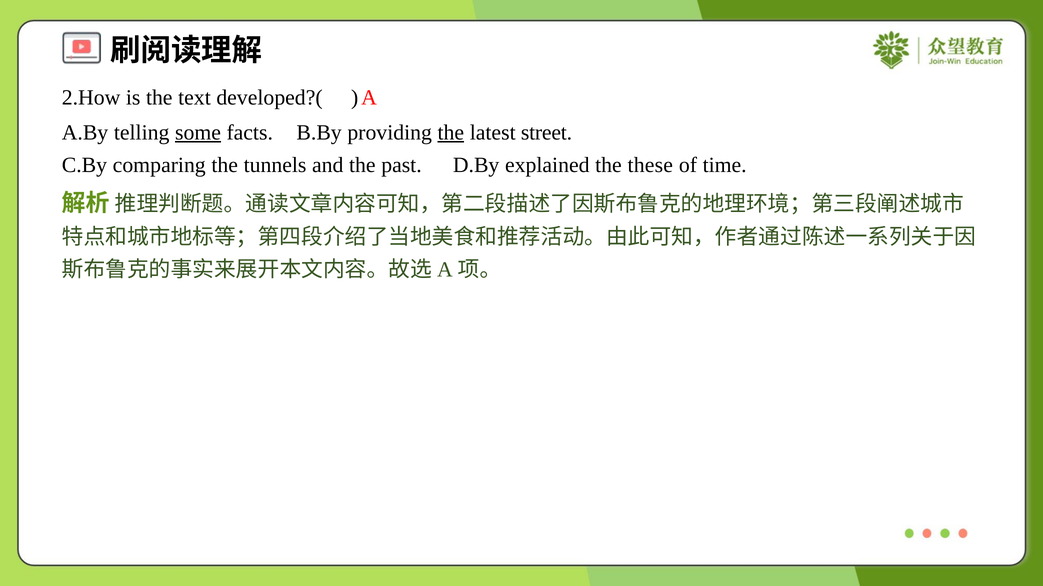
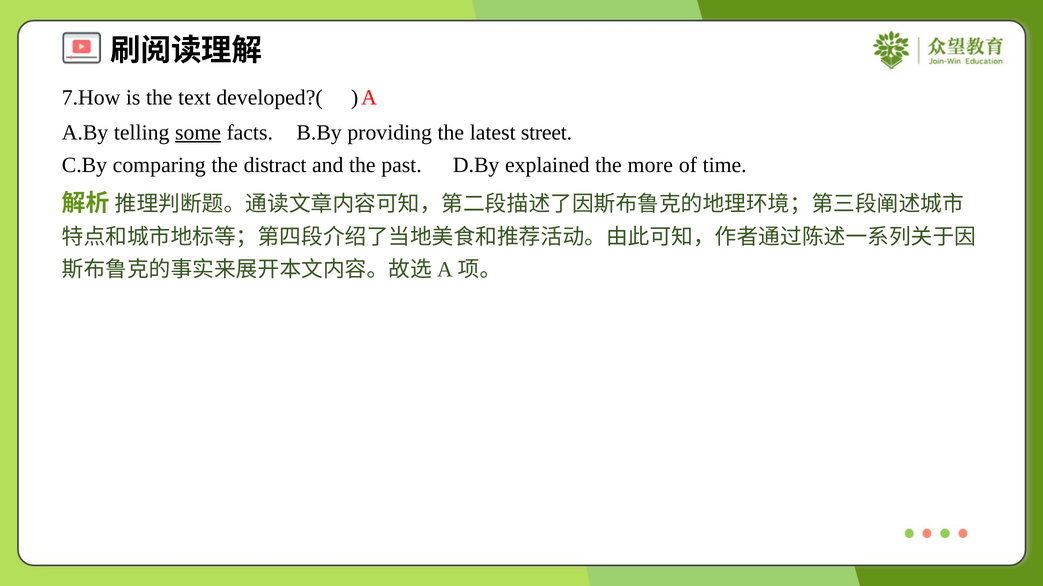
2.How: 2.How -> 7.How (91, 98)
the underline: present -> none (451, 133)
tunnels: tunnels -> distract (275, 165)
these: these -> more (650, 165)
